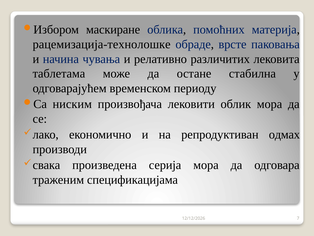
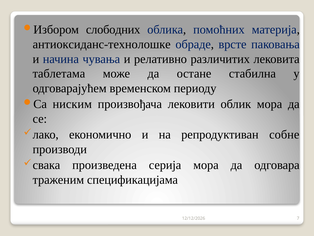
маскиране: маскиране -> слободних (113, 30)
рацемизација-технолошке: рацемизација-технолошке -> антиоксиданс-технолошке (102, 44)
одмах: одмах -> собне (284, 134)
